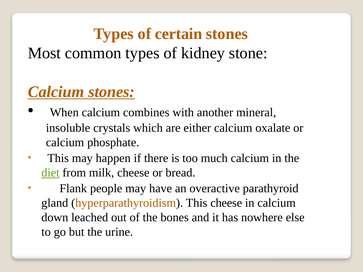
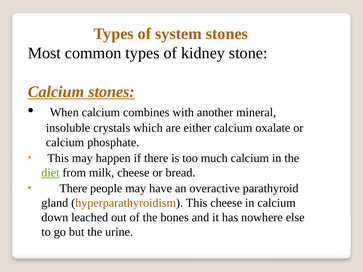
certain: certain -> system (178, 34)
Flank: Flank -> There (73, 188)
